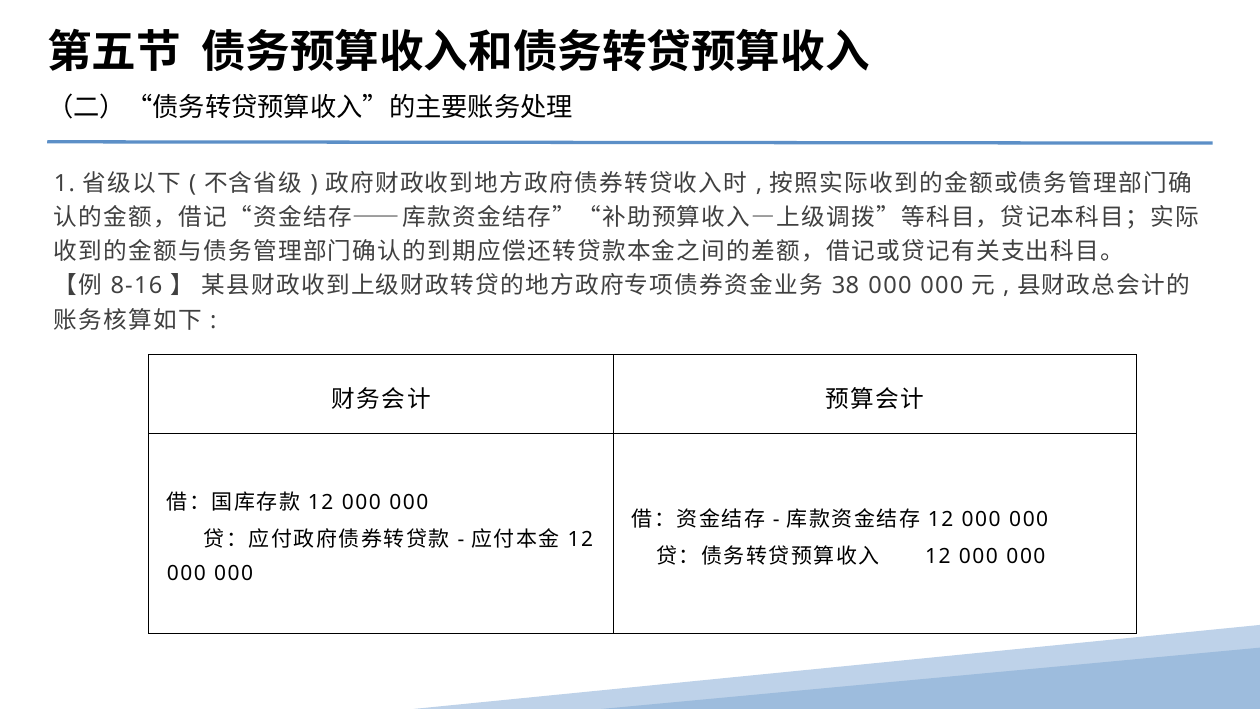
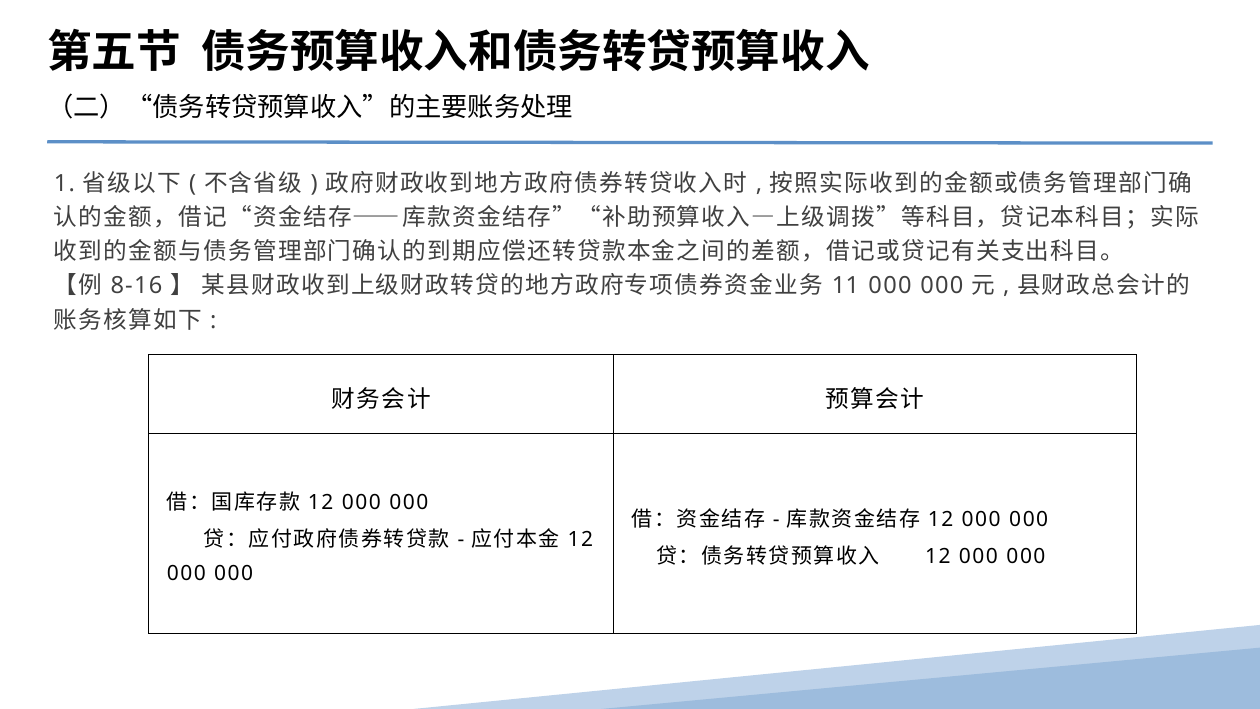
38: 38 -> 11 (846, 286)
